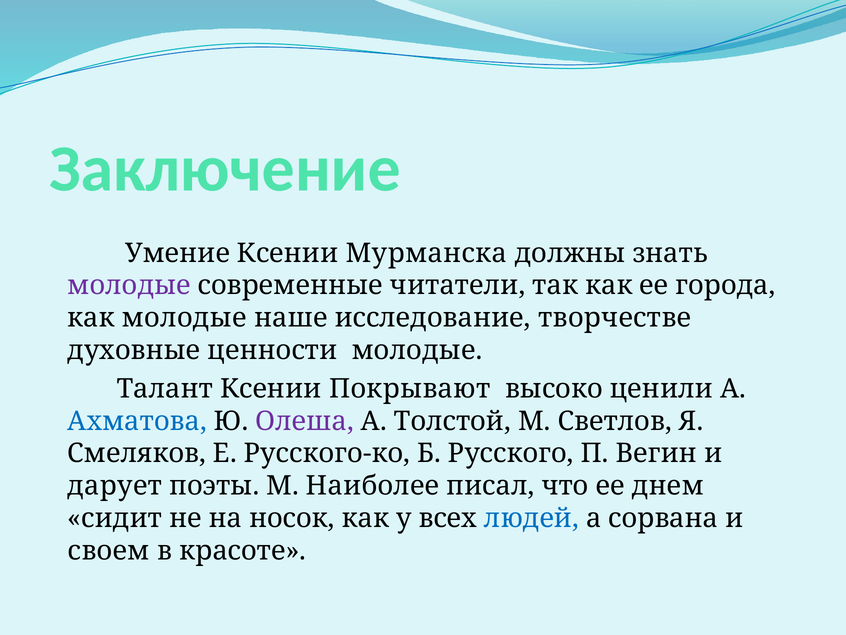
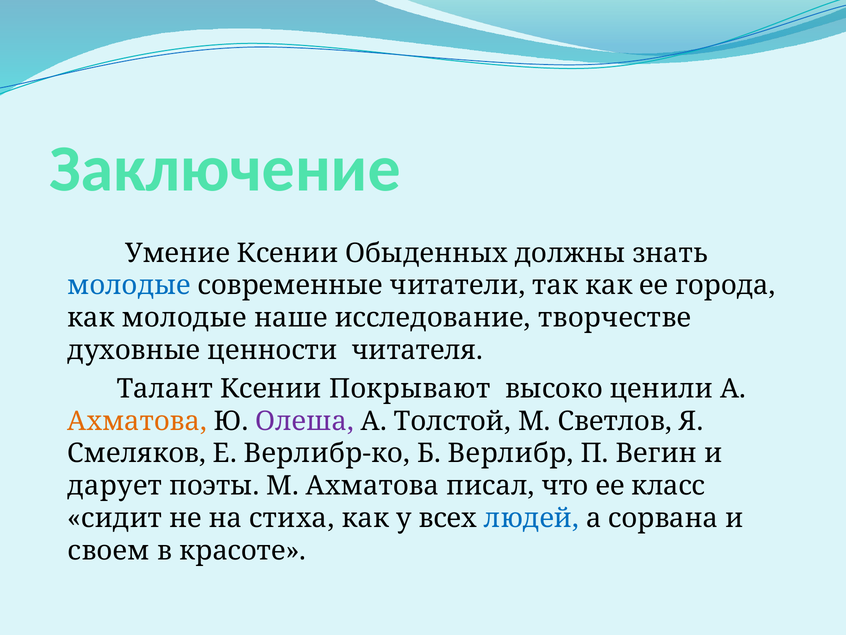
Мурманска: Мурманска -> Обыденных (427, 253)
молодые colour: purple -> blue (129, 285)
ценности молодые: молодые -> читателя (417, 350)
Ахматова colour: blue -> orange (137, 421)
Русского-ко: Русского-ко -> Верлибр-ко (327, 453)
Русского: Русского -> Верлибр (511, 453)
М Наиболее: Наиболее -> Ахматова (373, 486)
днем: днем -> класс (668, 486)
носок: носок -> стиха (292, 518)
